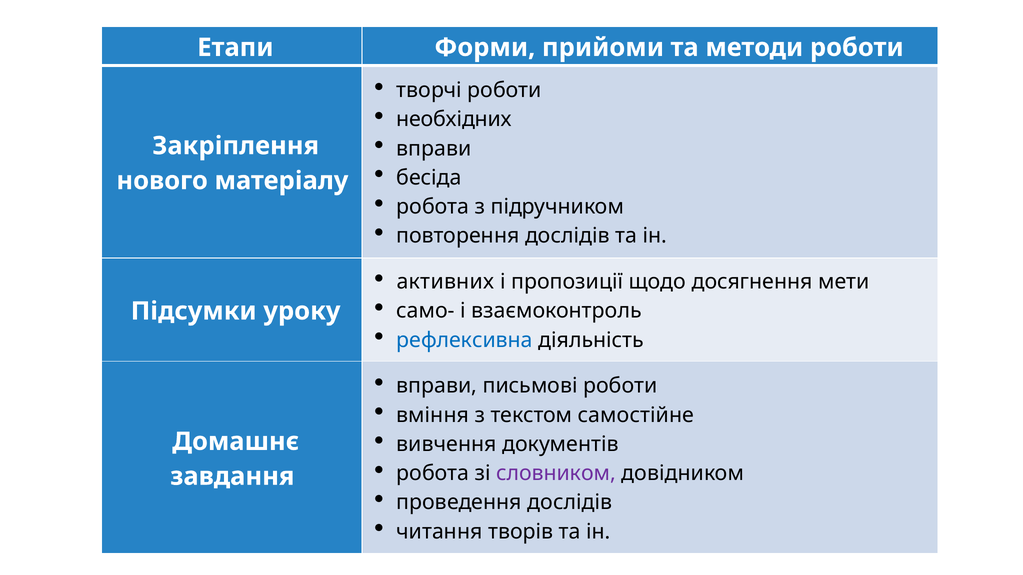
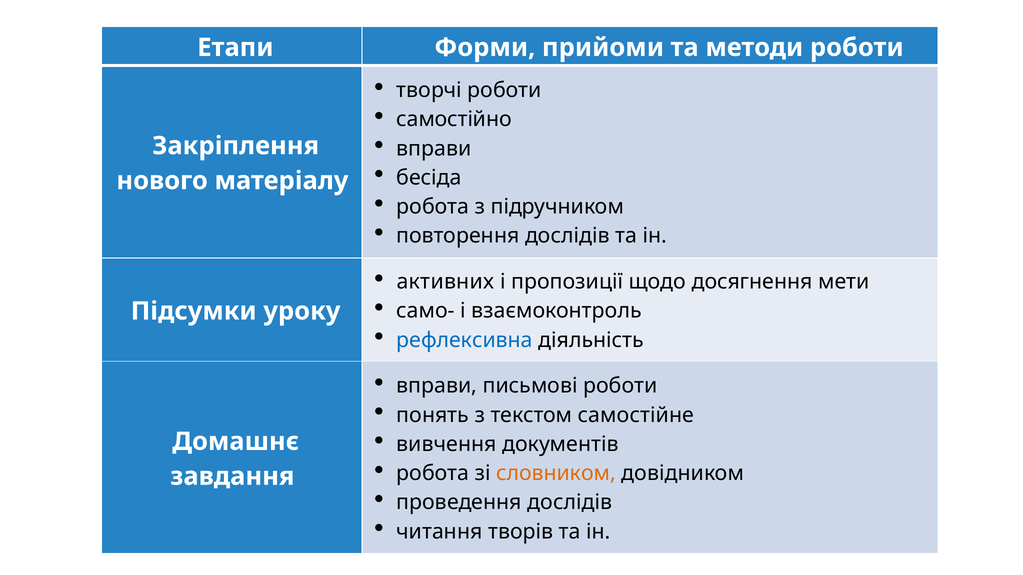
необхідних: необхідних -> самостійно (454, 119)
вміння: вміння -> понять (433, 415)
словником colour: purple -> orange (556, 474)
